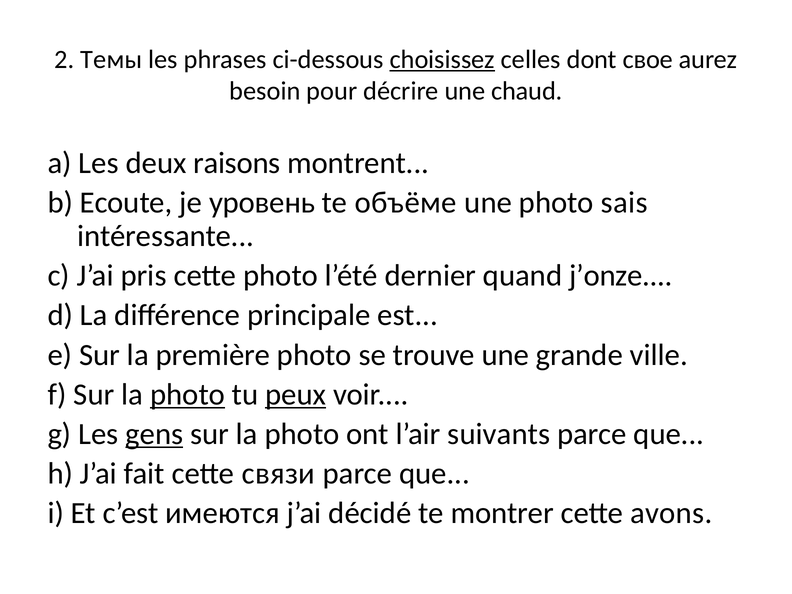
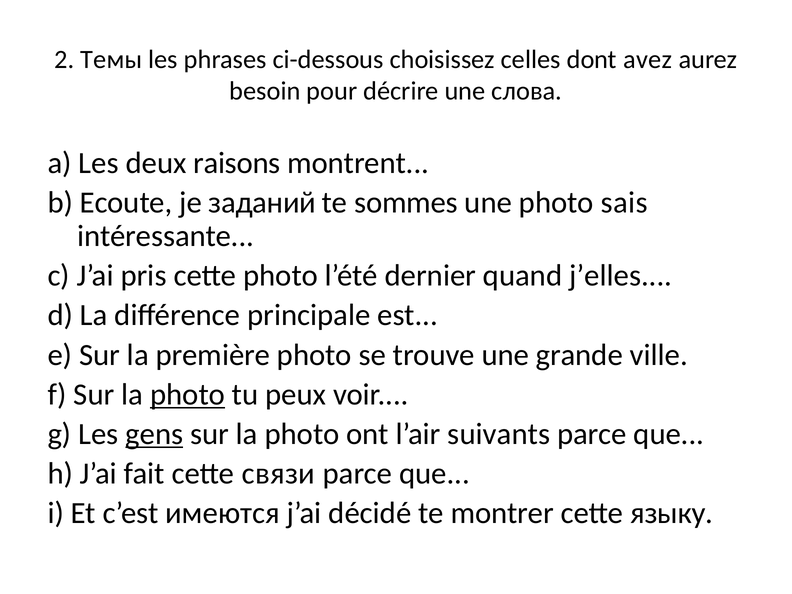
choisissez underline: present -> none (442, 59)
свое: свое -> avez (648, 59)
chaud: chaud -> слова (527, 91)
уровень: уровень -> заданий (262, 203)
объёме: объёме -> sommes (406, 203)
j’onze: j’onze -> j’elles (621, 276)
peux underline: present -> none (296, 394)
avons: avons -> языку (672, 513)
